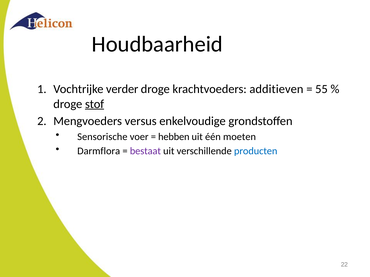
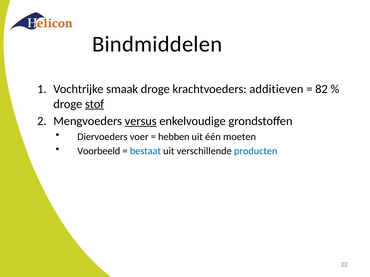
Houdbaarheid: Houdbaarheid -> Bindmiddelen (157, 44)
verder: verder -> smaak (122, 89)
55: 55 -> 82 (321, 89)
versus underline: none -> present (141, 121)
Sensorische: Sensorische -> Diervoeders (102, 137)
Darmflora: Darmflora -> Voorbeeld (99, 151)
bestaat colour: purple -> blue (145, 151)
